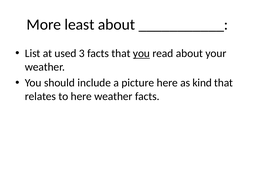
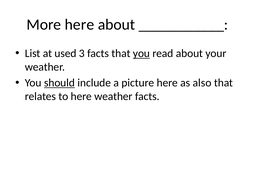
More least: least -> here (79, 25)
should underline: none -> present (59, 83)
kind: kind -> also (202, 83)
